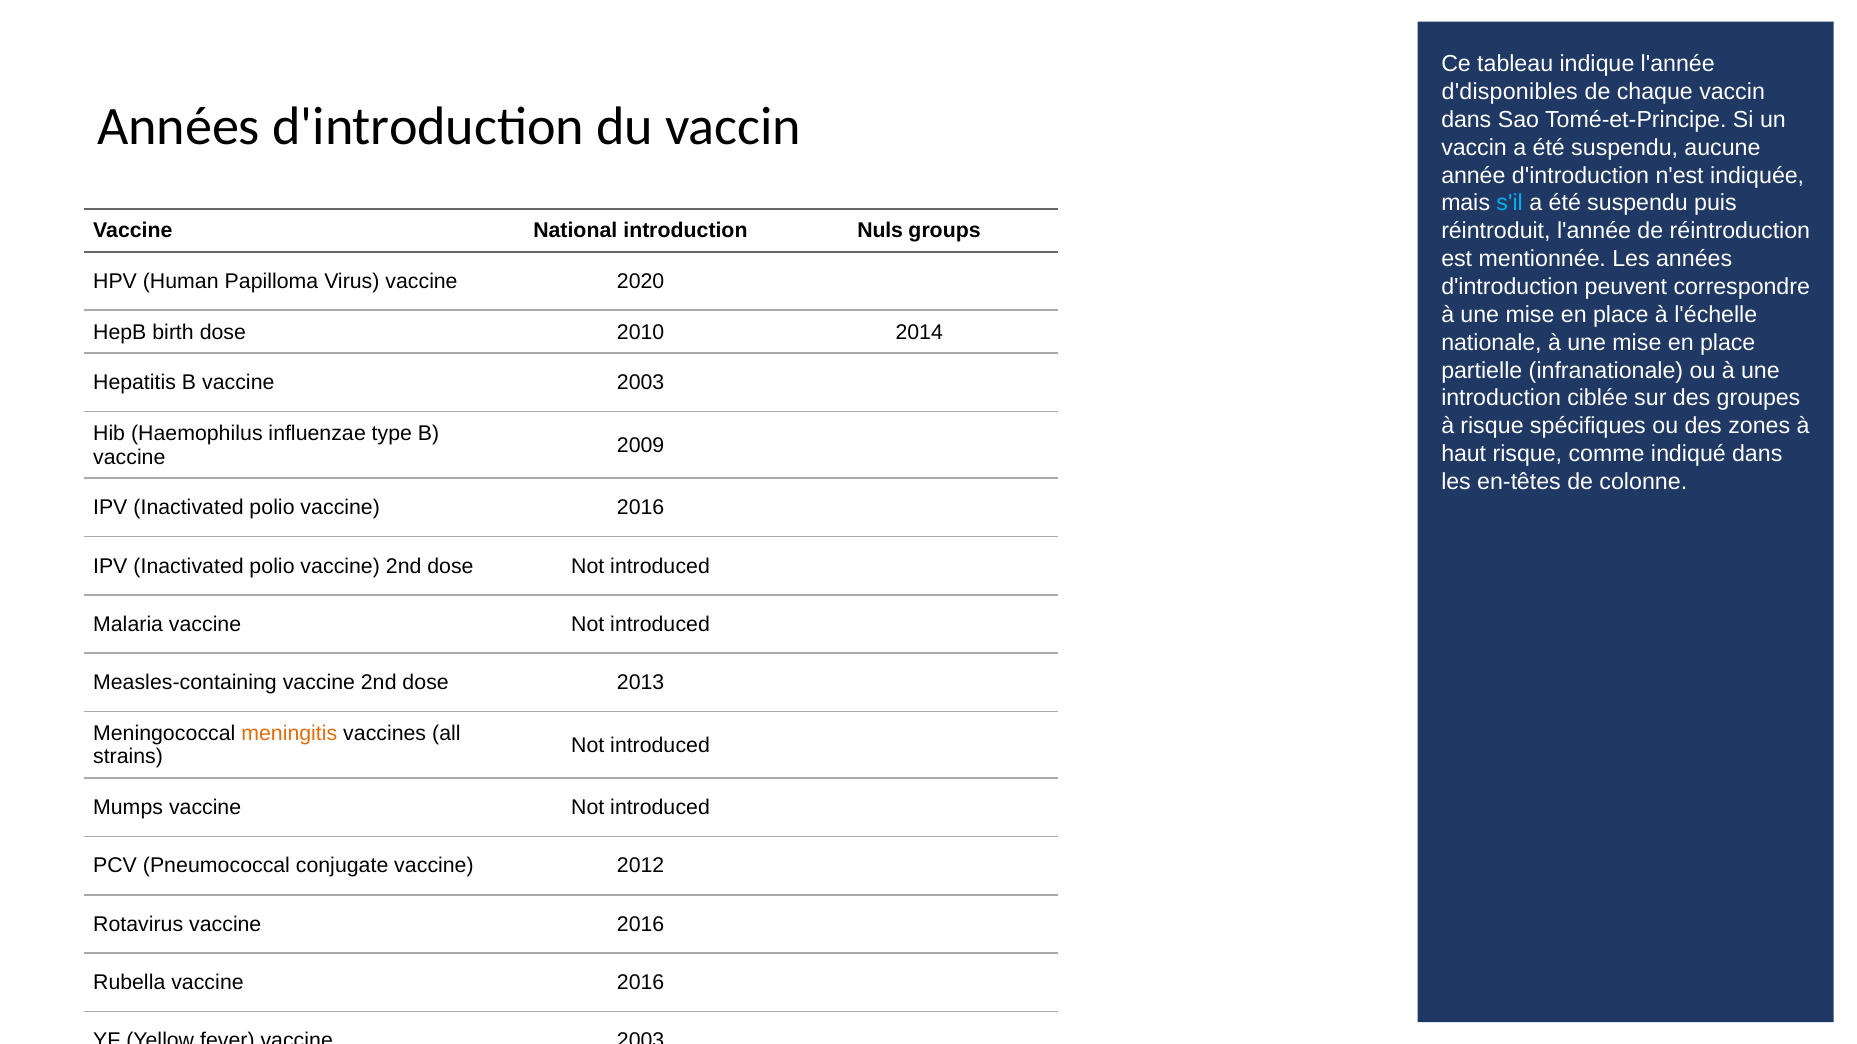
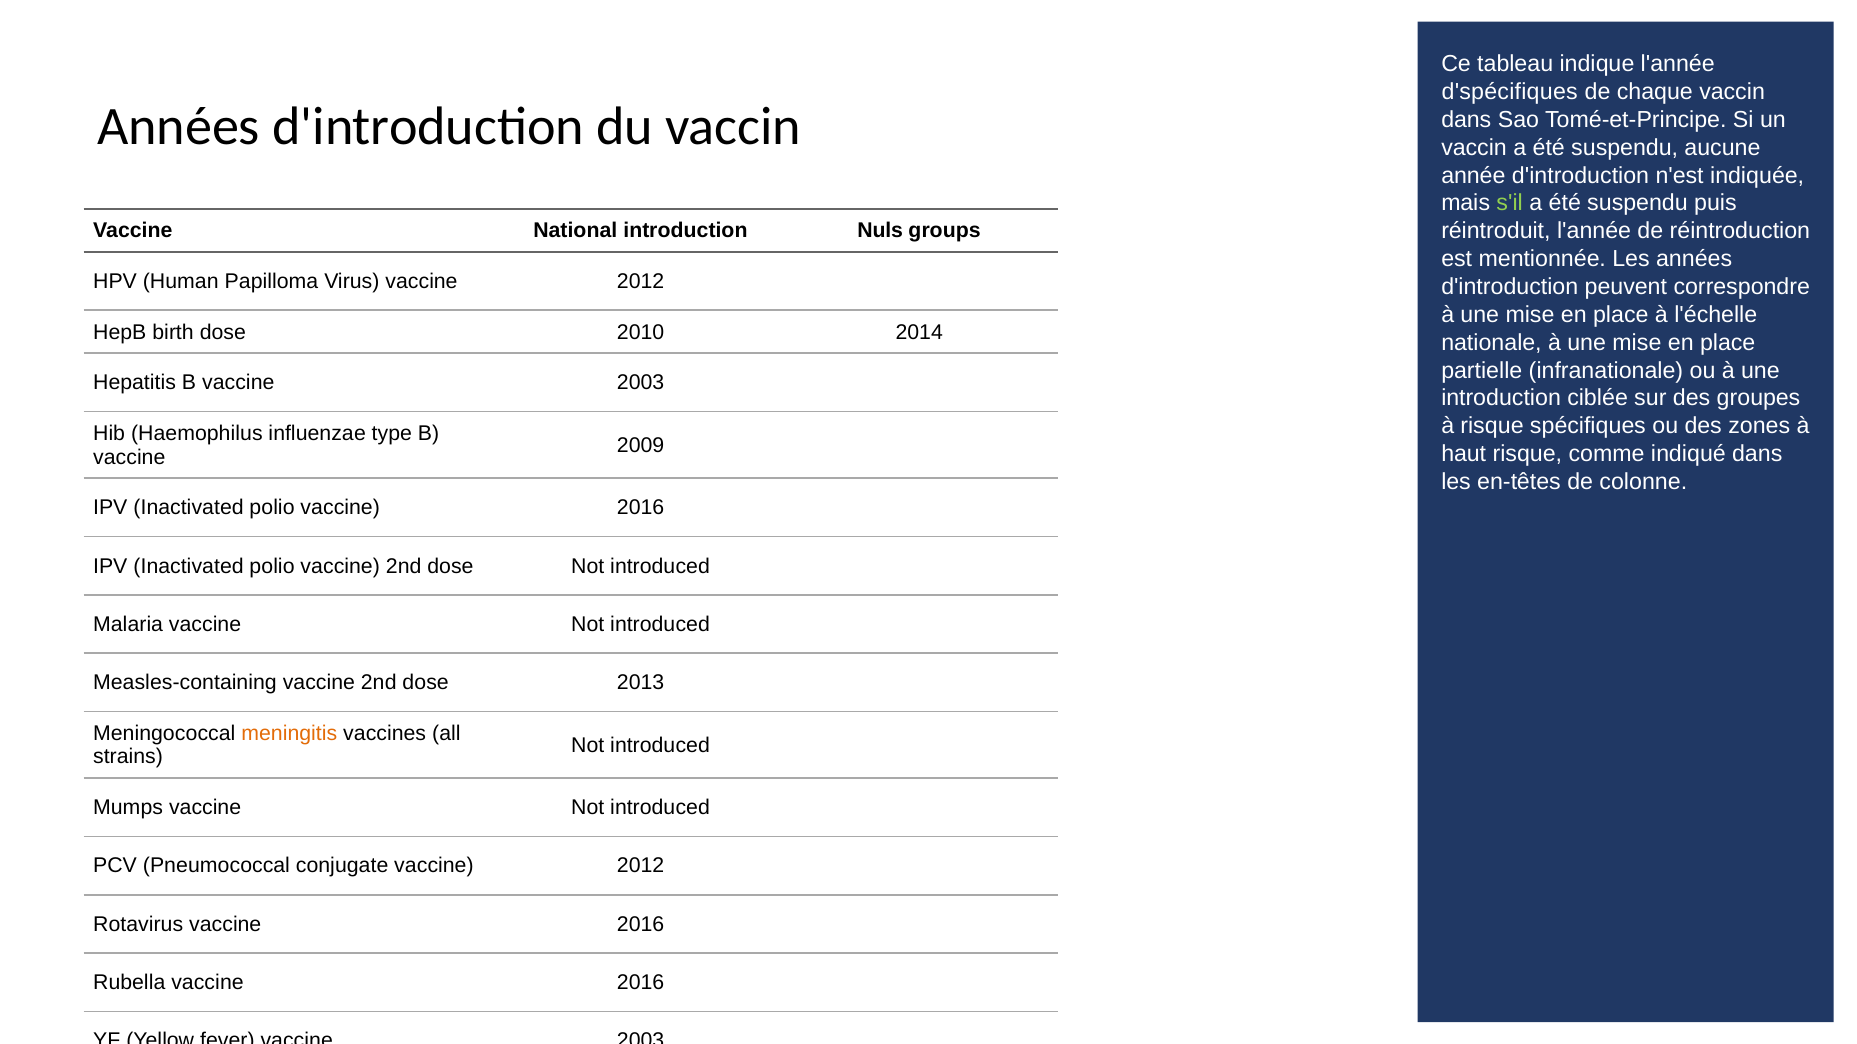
d'disponibles: d'disponibles -> d'spécifiques (1510, 92)
s'il colour: light blue -> light green (1510, 203)
Virus vaccine 2020: 2020 -> 2012 (641, 282)
